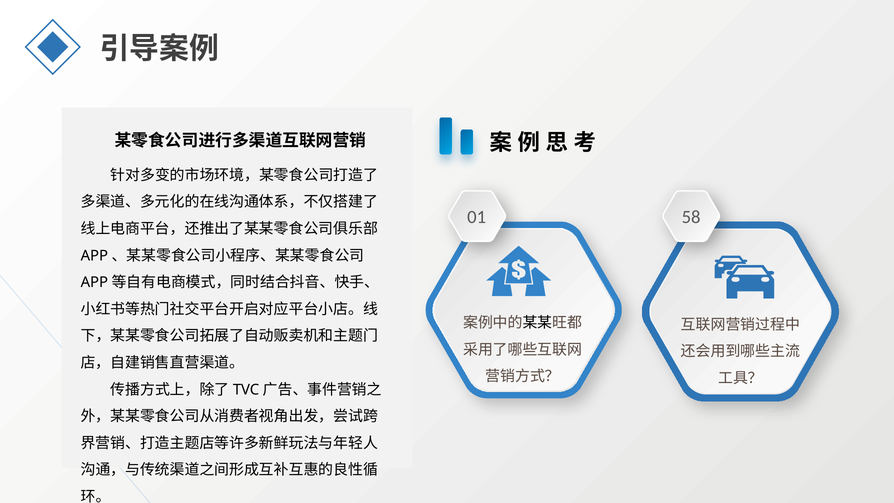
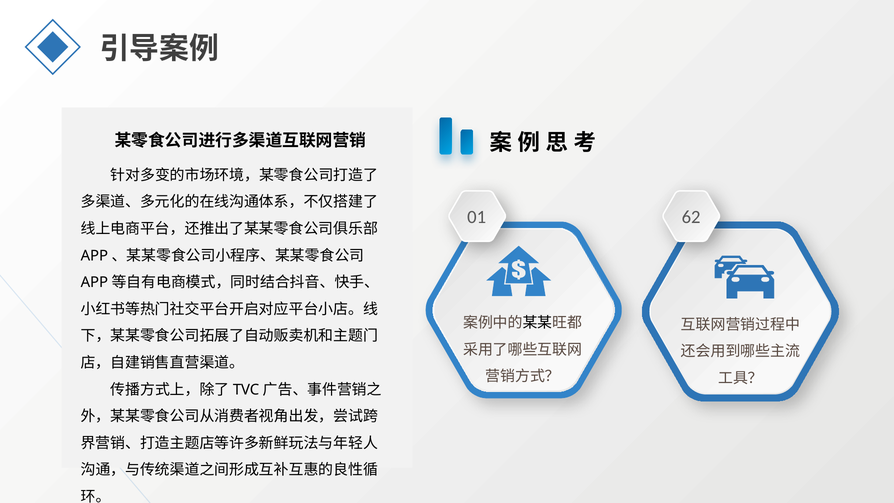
58: 58 -> 62 (691, 217)
